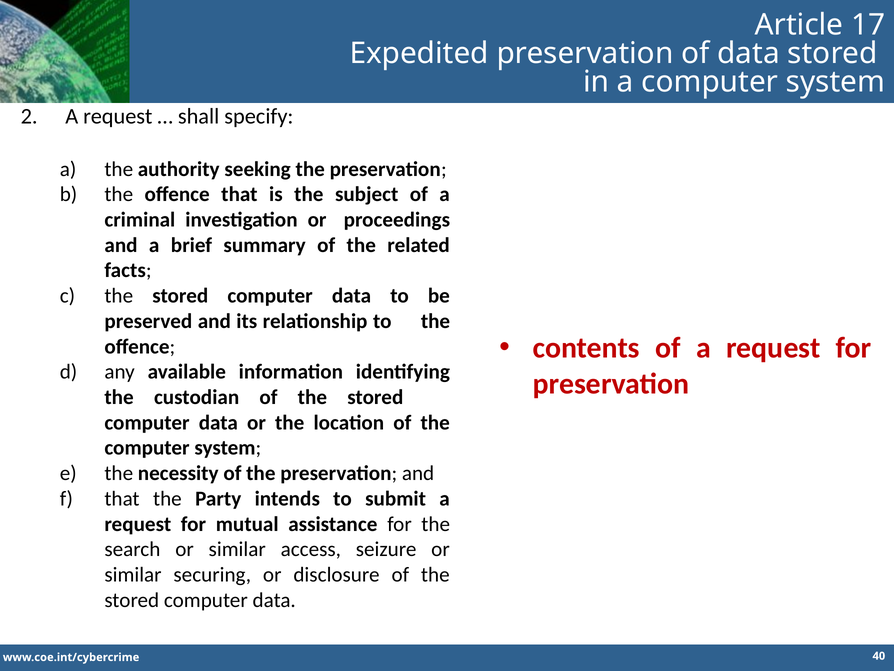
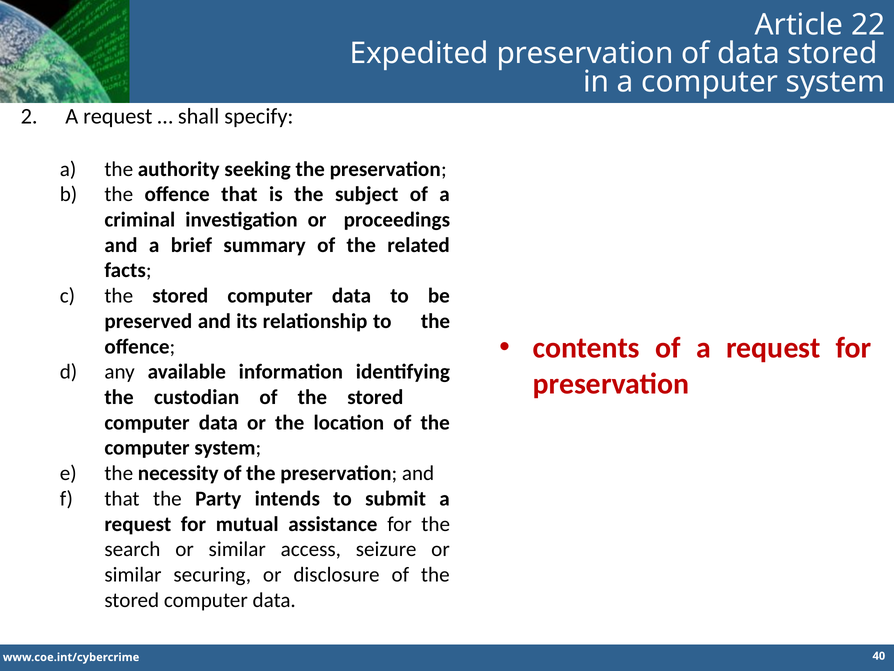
17: 17 -> 22 (868, 25)
